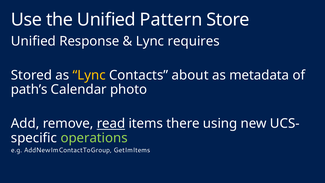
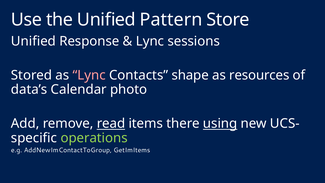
requires: requires -> sessions (194, 41)
Lync colour: yellow -> pink (89, 75)
about: about -> shape (190, 75)
metadata: metadata -> resources (259, 75)
path’s: path’s -> data’s (29, 89)
using underline: none -> present (220, 123)
